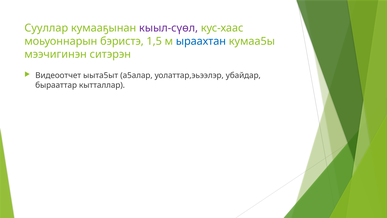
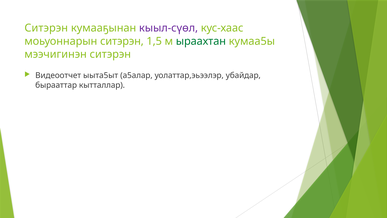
Сууллар: Сууллар -> Ситэрэн (46, 28)
моьуоннарын бэристэ: бэристэ -> ситэрэн (122, 41)
ыраахтан colour: blue -> green (201, 41)
